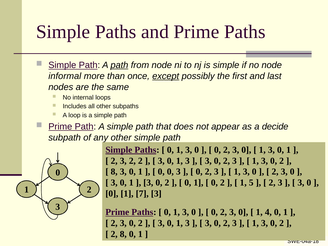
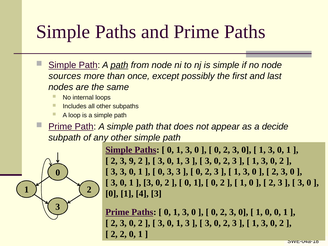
informal: informal -> sources (65, 76)
except underline: present -> none (166, 76)
3 2: 2 -> 9 (132, 161)
8: 8 -> 3 (114, 172)
0: 0 -> 3 (170, 172)
5: 5 -> 0 (251, 183)
7: 7 -> 4 (142, 194)
4: 4 -> 0 (268, 212)
2 8: 8 -> 2 (123, 234)
